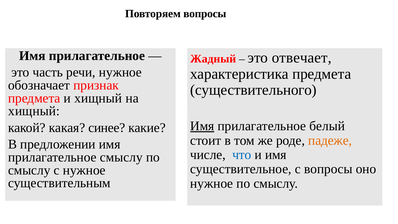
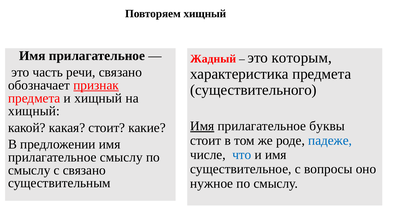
Повторяем вопросы: вопросы -> хищный (205, 14)
отвечает: отвечает -> которым (302, 58)
речи нужное: нужное -> связано (120, 72)
признак underline: none -> present (96, 85)
белый: белый -> буквы (327, 126)
какая синее: синее -> стоит (107, 128)
падеже colour: orange -> blue (330, 140)
с нужное: нужное -> связано (84, 170)
